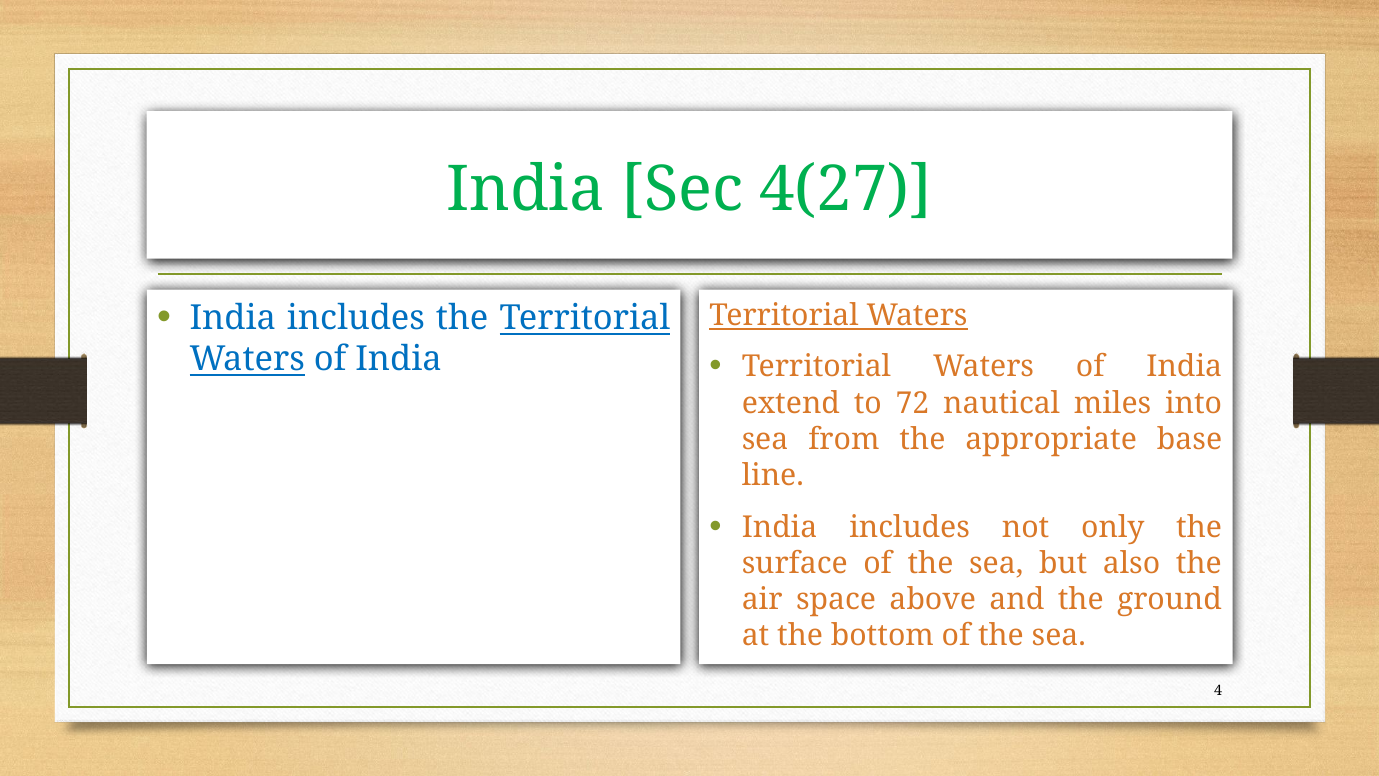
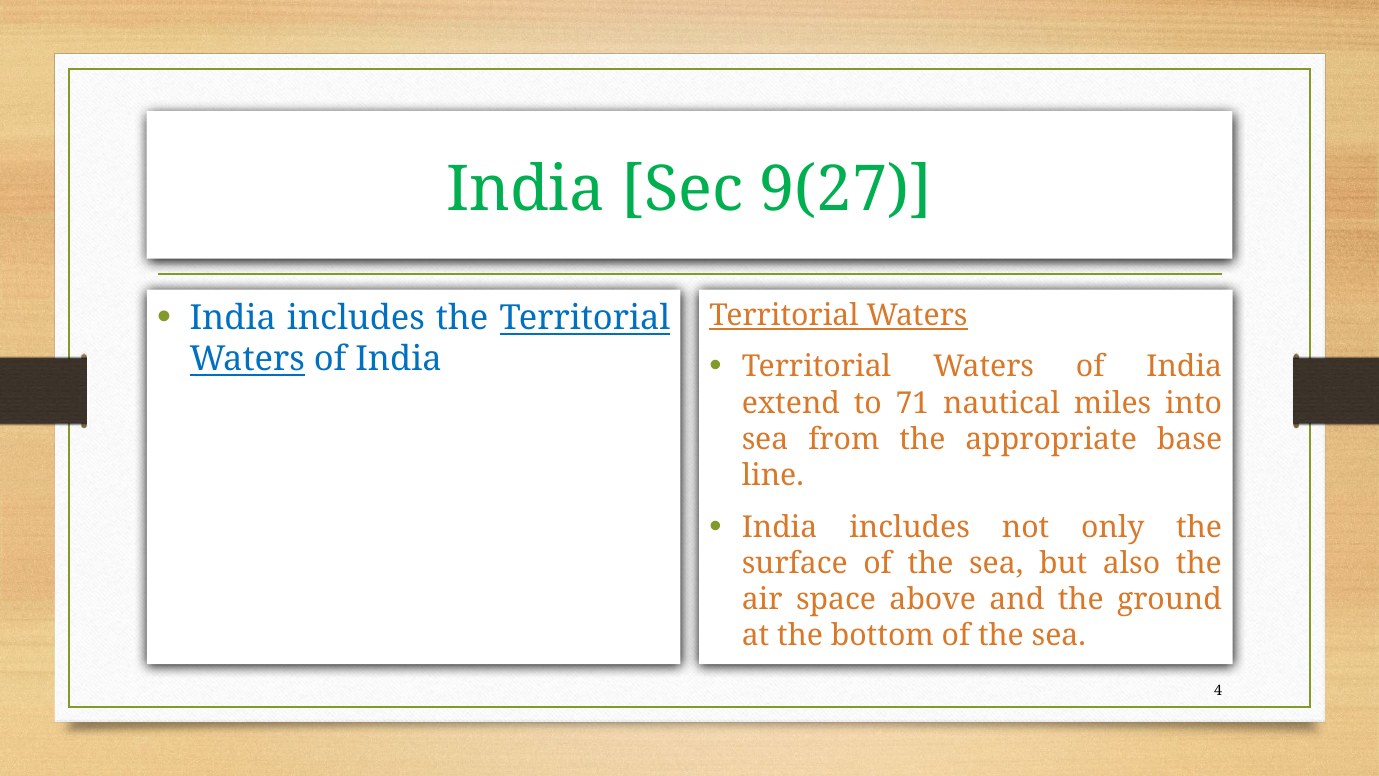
4(27: 4(27 -> 9(27 (846, 189)
72: 72 -> 71 (912, 403)
